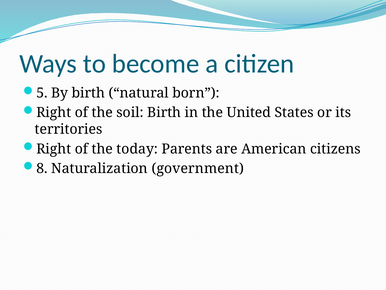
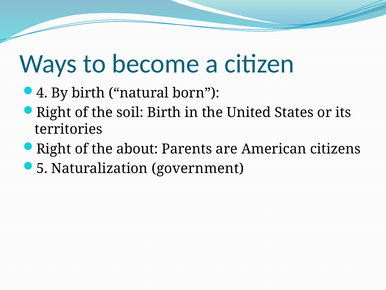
5: 5 -> 4 (42, 93)
today: today -> about (137, 149)
8: 8 -> 5 (42, 168)
